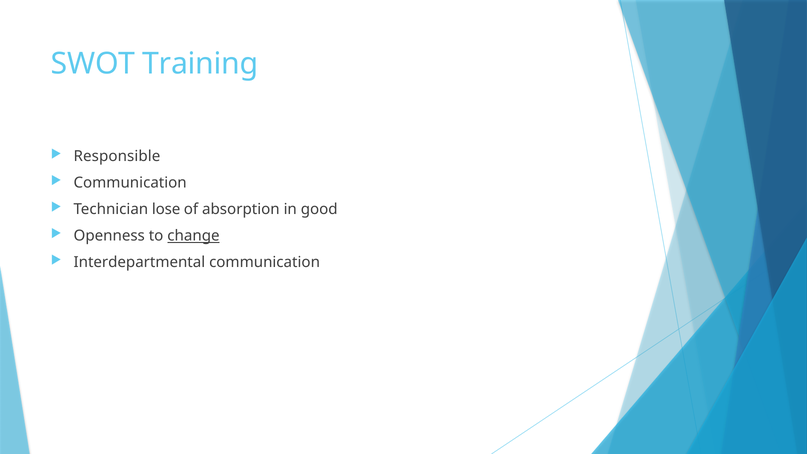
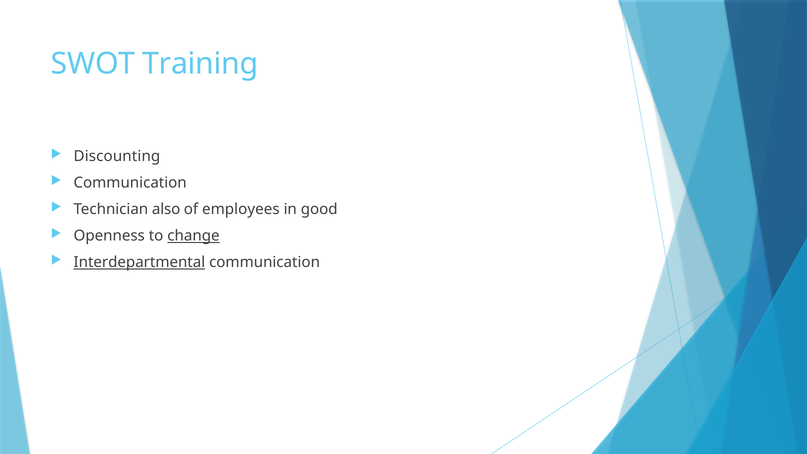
Responsible: Responsible -> Discounting (117, 156)
lose: lose -> also (166, 209)
absorption: absorption -> employees (241, 209)
Interdepartmental underline: none -> present (139, 262)
